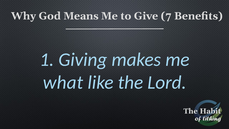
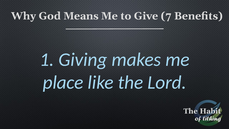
what: what -> place (63, 82)
